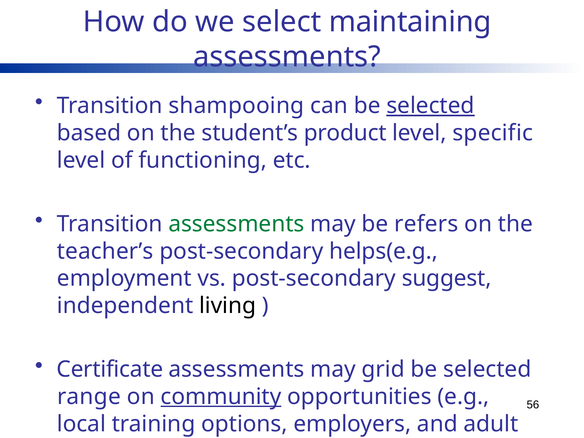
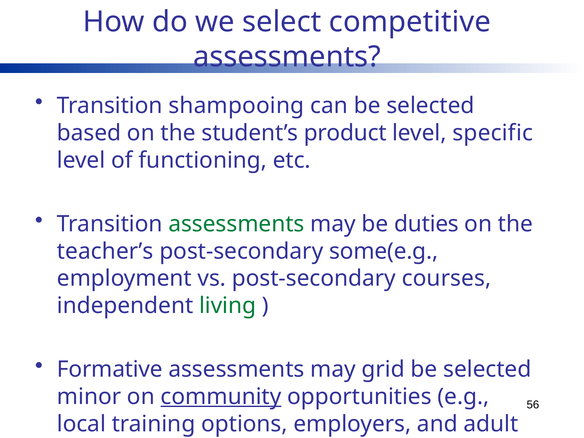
maintaining: maintaining -> competitive (410, 22)
selected underline: present -> none (430, 106)
refers: refers -> duties (427, 224)
helps(e.g: helps(e.g -> some(e.g (384, 251)
suggest: suggest -> courses (446, 278)
living colour: black -> green (228, 306)
Certificate: Certificate -> Formative (110, 369)
range: range -> minor (89, 397)
